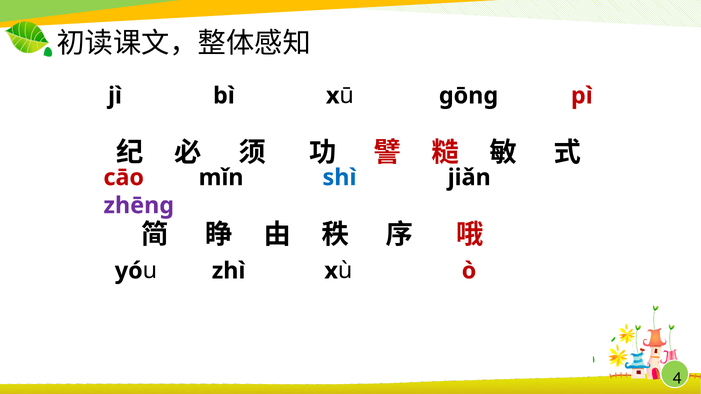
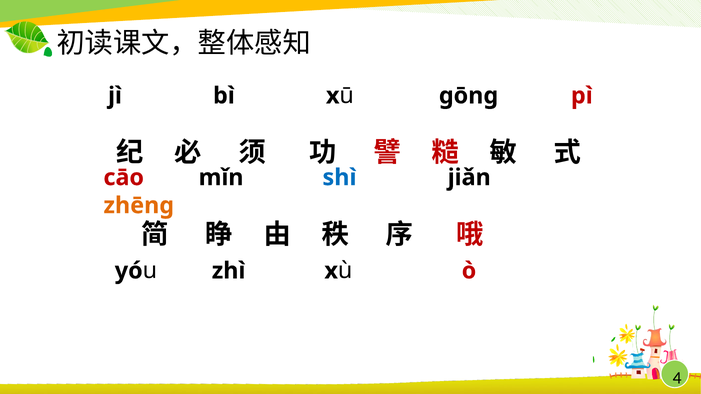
zhēng colour: purple -> orange (139, 206)
